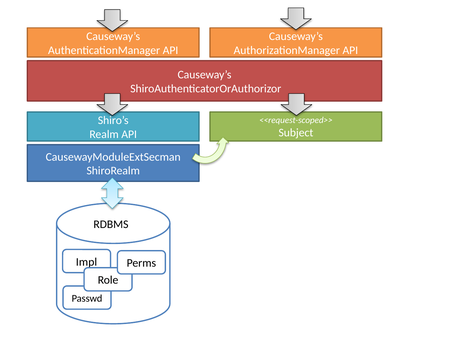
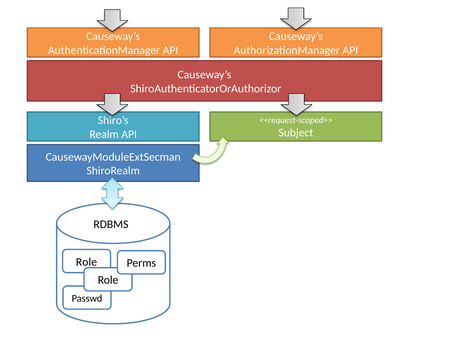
Impl: Impl -> Role (86, 262)
